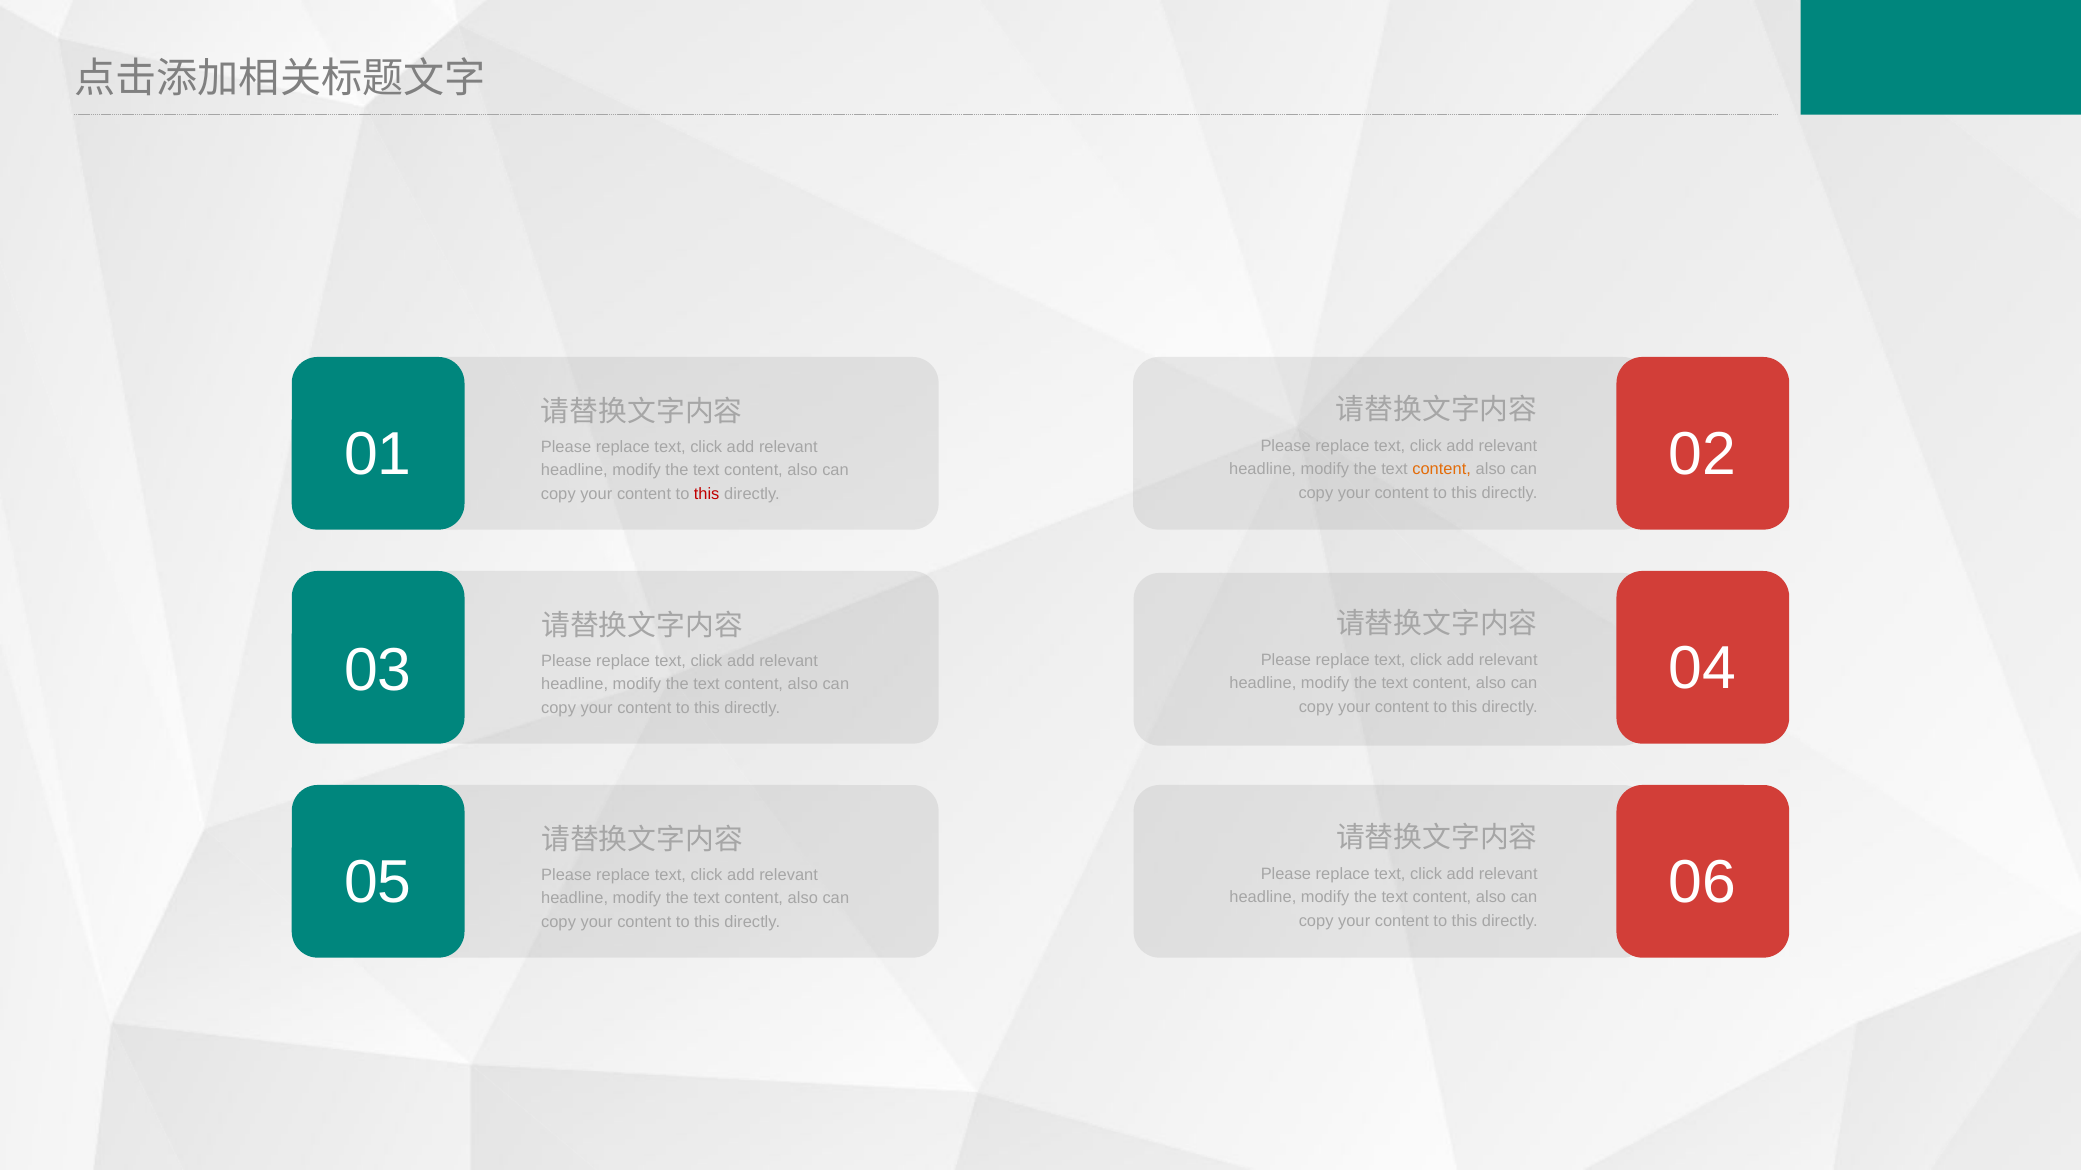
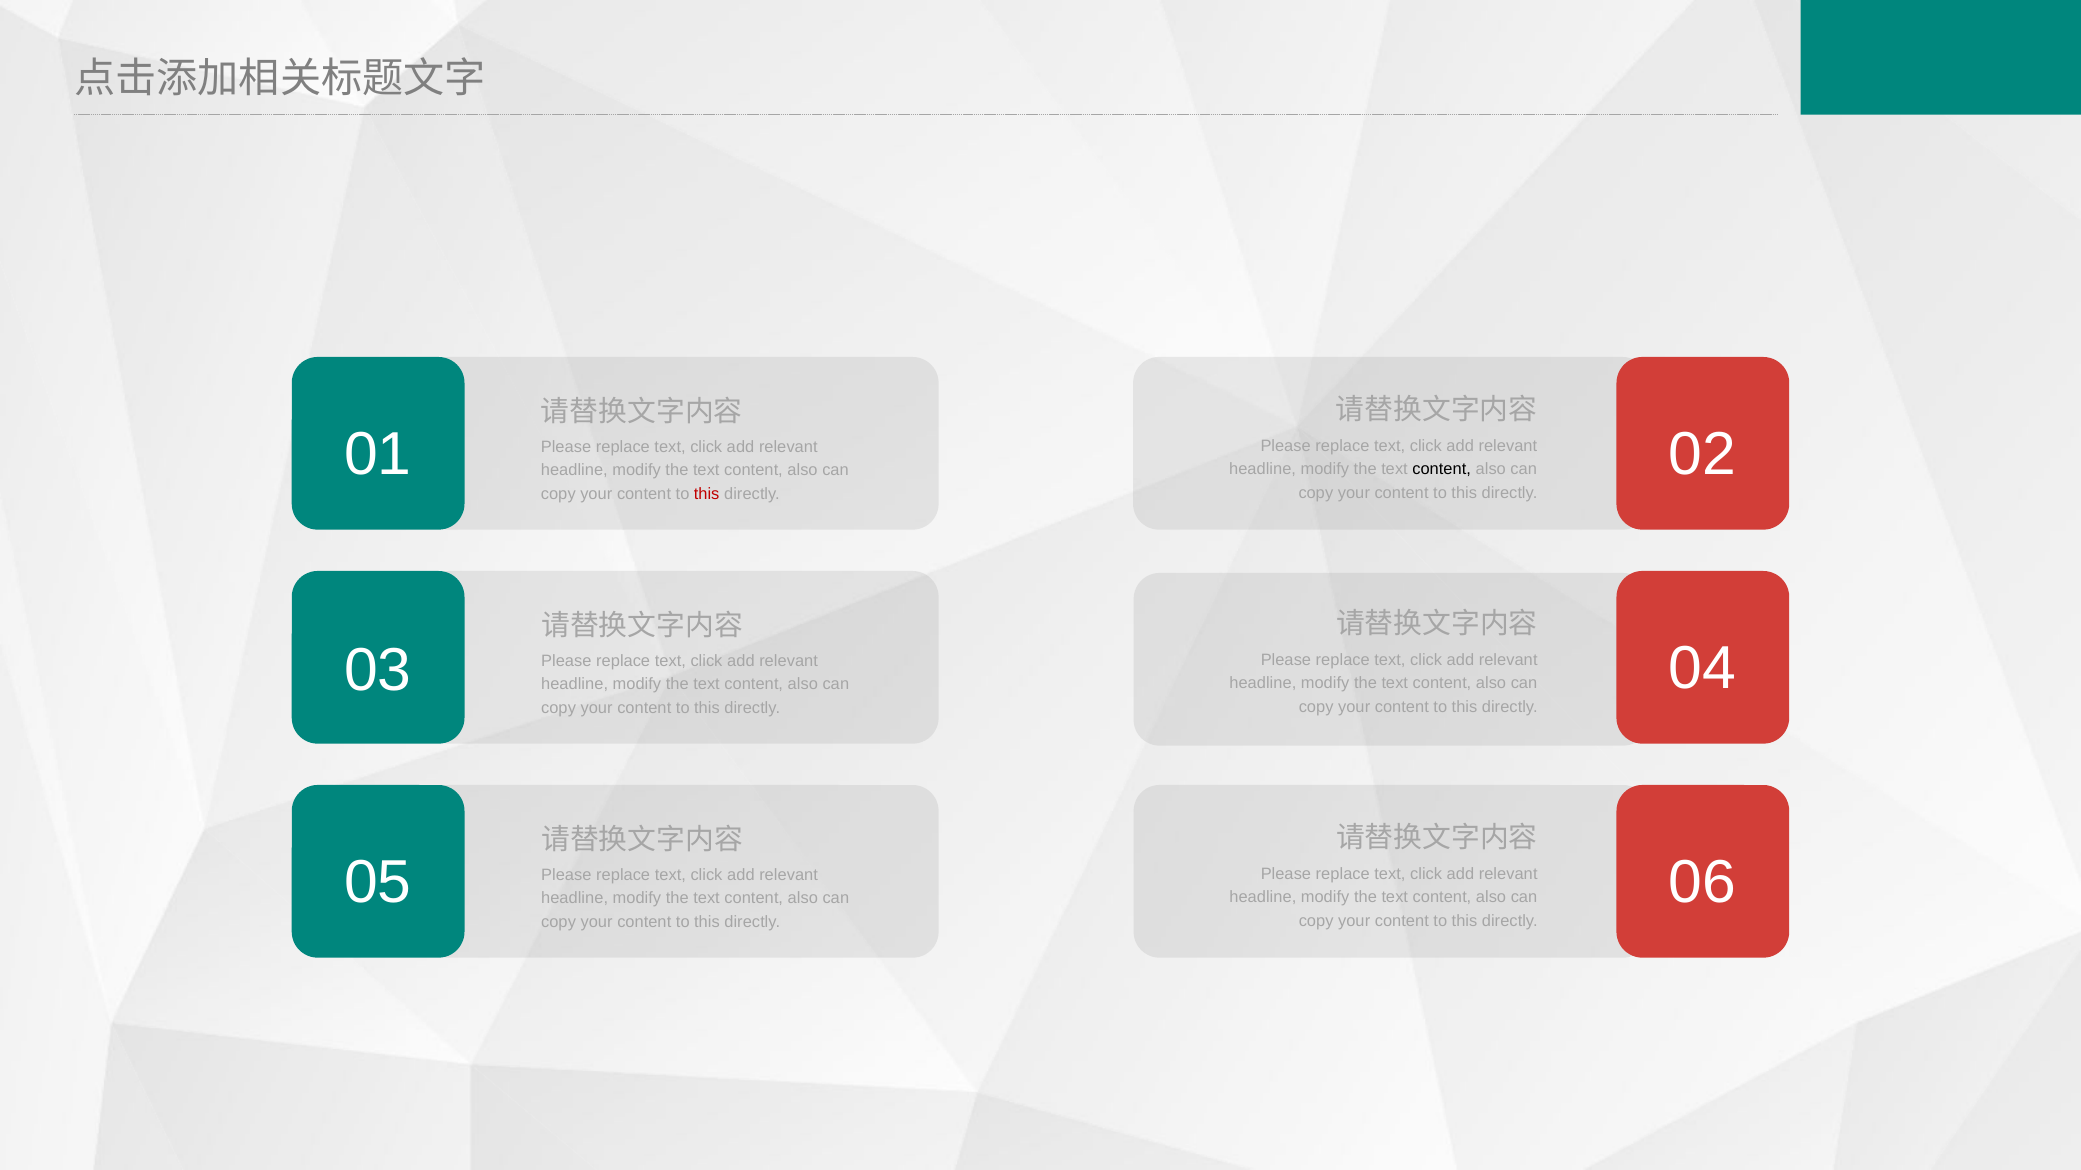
content colour: orange -> black (1442, 470)
